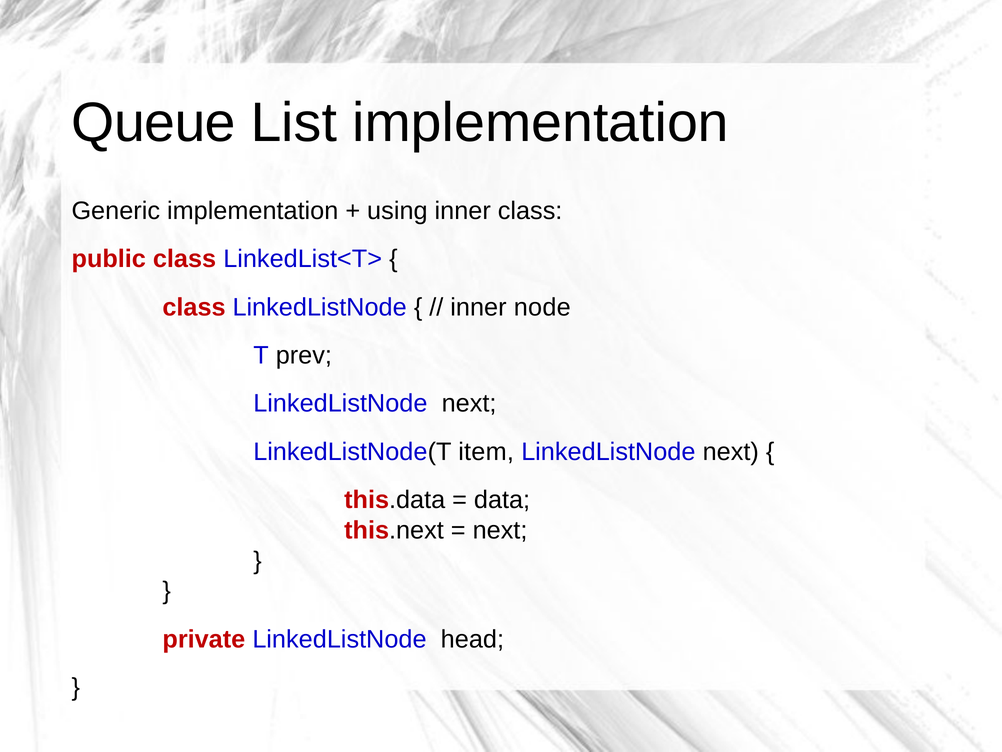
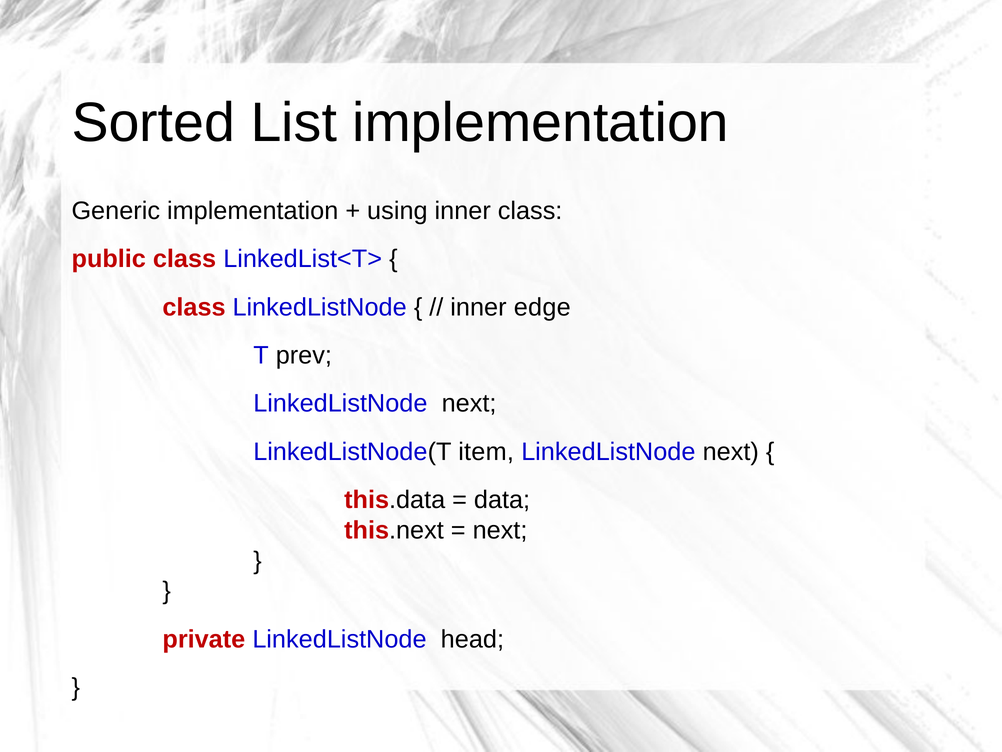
Queue: Queue -> Sorted (153, 123)
node: node -> edge (542, 307)
